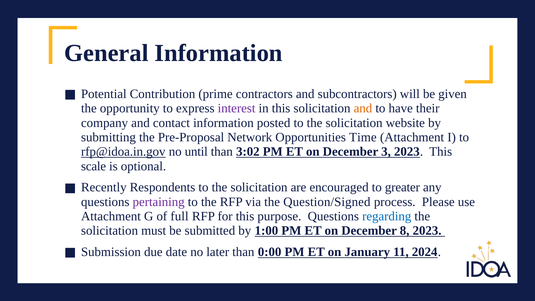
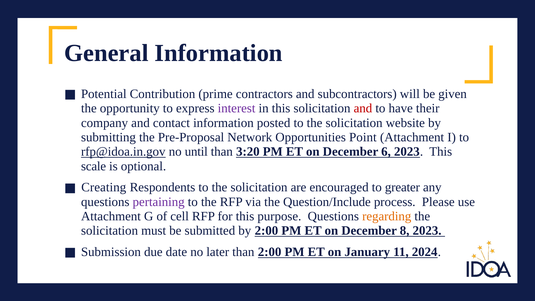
and colour: orange -> red (363, 108)
Time: Time -> Point (363, 137)
3:02: 3:02 -> 3:20 (248, 152)
3: 3 -> 6 (386, 152)
Recently: Recently -> Creating (104, 187)
Question/Signed: Question/Signed -> Question/Include (327, 202)
full: full -> cell (180, 216)
regarding colour: blue -> orange (387, 216)
by 1:00: 1:00 -> 2:00 (266, 231)
than 0:00: 0:00 -> 2:00 (270, 252)
